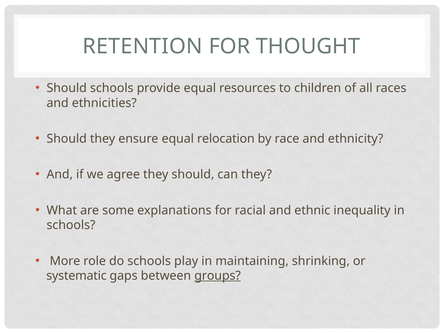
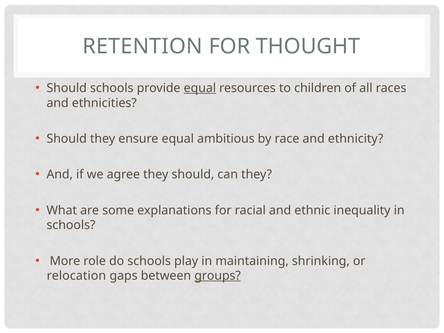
equal underline: none -> present (200, 88)
relocation: relocation -> ambitious (226, 139)
systematic: systematic -> relocation (76, 276)
